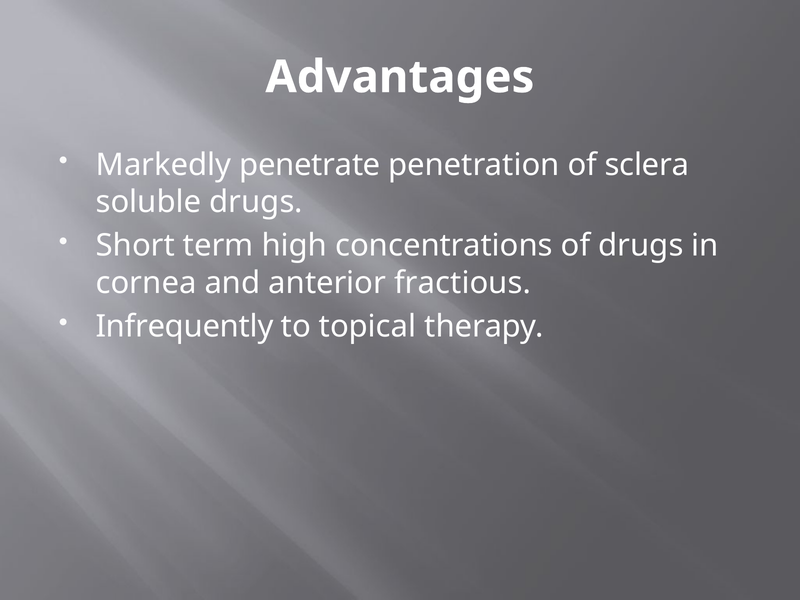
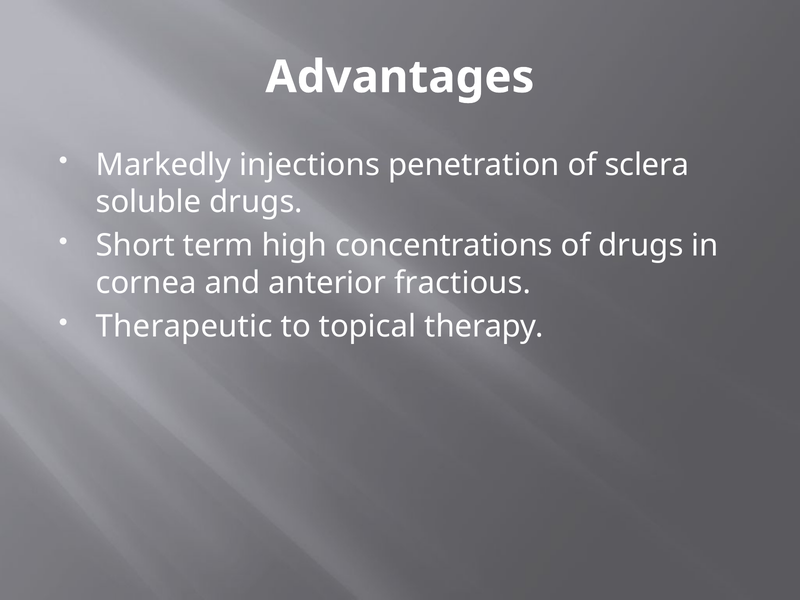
penetrate: penetrate -> injections (310, 165)
Infrequently: Infrequently -> Therapeutic (184, 327)
